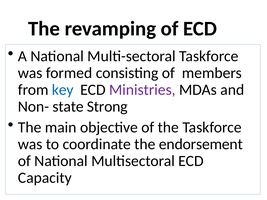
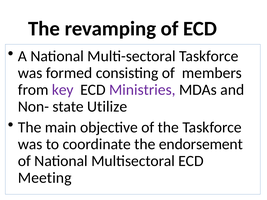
key colour: blue -> purple (63, 90)
Strong: Strong -> Utilize (107, 107)
Capacity: Capacity -> Meeting (45, 178)
